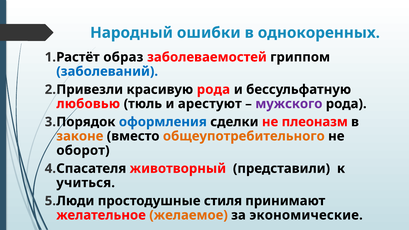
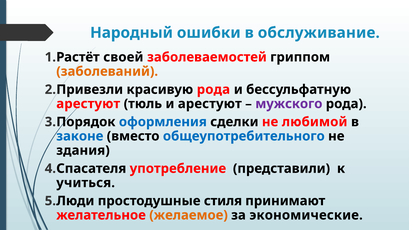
однокоренных: однокоренных -> обслуживание (319, 33)
образ: образ -> своей (123, 57)
заболеваний colour: blue -> orange (107, 71)
любовью: любовью -> арестуют (88, 104)
плеоназм: плеоназм -> любимой (315, 122)
законе colour: orange -> blue (80, 136)
общеупотребительного colour: orange -> blue (244, 136)
оборот: оборот -> здания (83, 150)
животворный: животворный -> употребление (178, 169)
